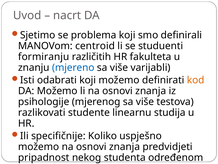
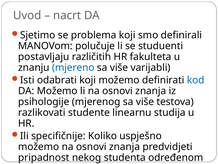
centroid: centroid -> polučuje (95, 46)
formiranju: formiranju -> postavljaju (44, 57)
kod colour: orange -> blue (196, 80)
